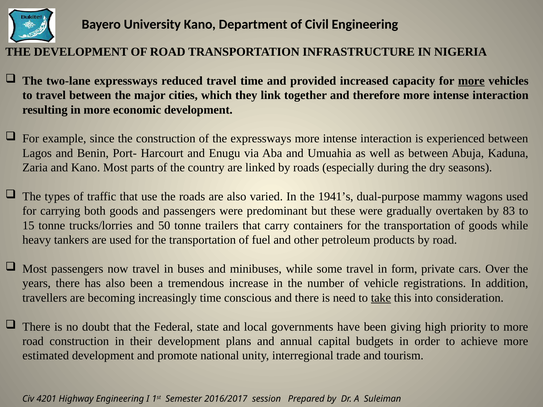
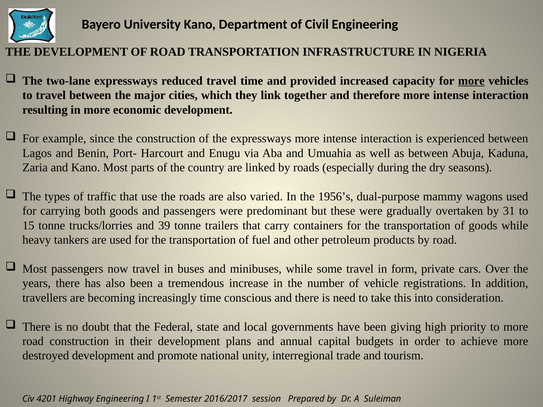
1941’s: 1941’s -> 1956’s (336, 197)
83: 83 -> 31 (509, 211)
50: 50 -> 39 (164, 226)
take underline: present -> none (381, 298)
estimated: estimated -> destroyed (46, 356)
